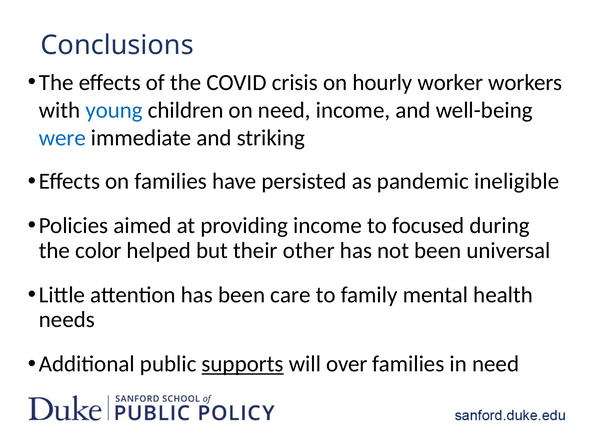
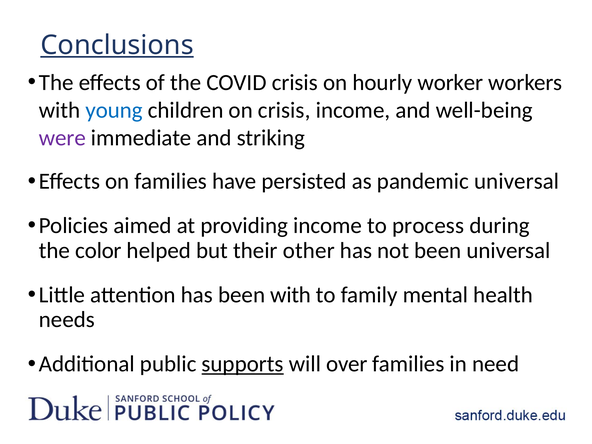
Conclusions underline: none -> present (117, 45)
on need: need -> crisis (284, 110)
were colour: blue -> purple (62, 138)
pandemic ineligible: ineligible -> universal (517, 181)
focused: focused -> process (428, 226)
been care: care -> with (291, 295)
